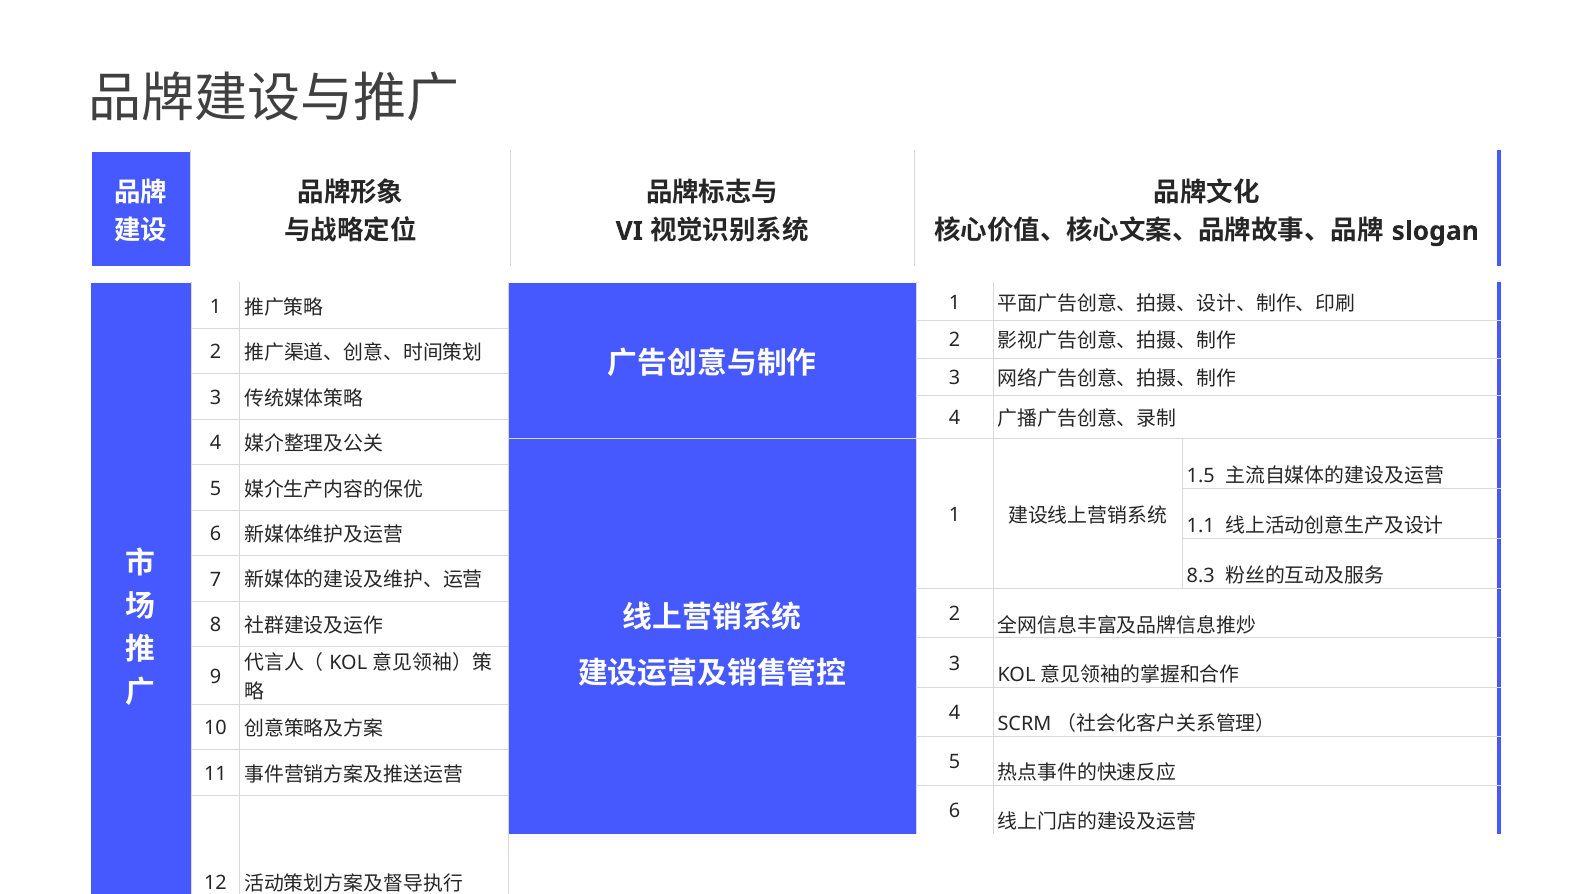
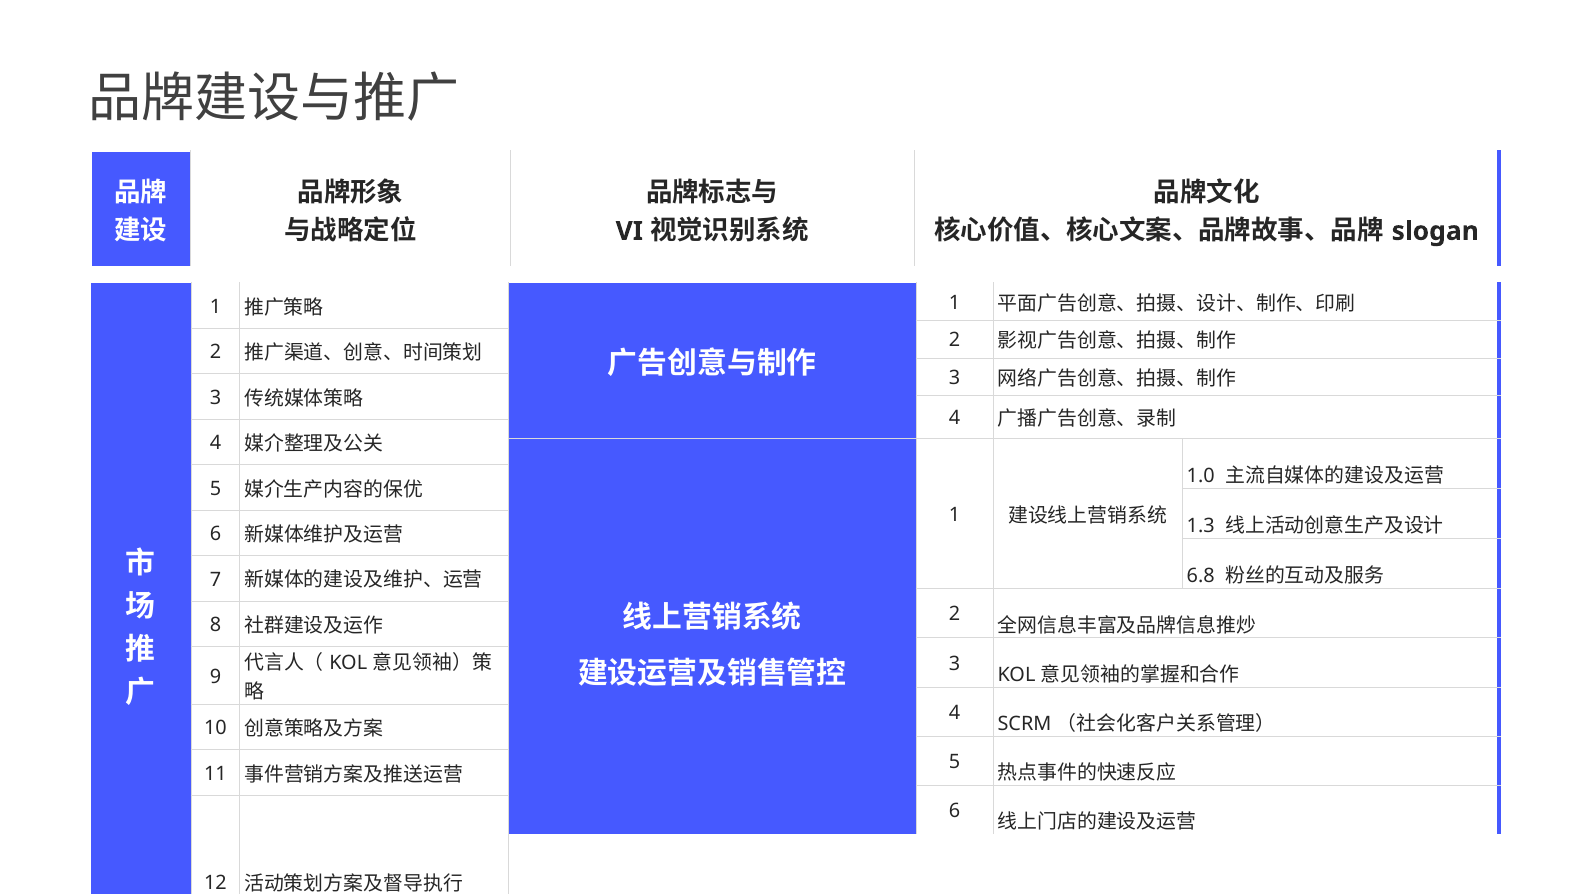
1.5: 1.5 -> 1.0 (1201, 476)
1.1: 1.1 -> 1.3 (1201, 527)
8.3: 8.3 -> 6.8 (1201, 577)
